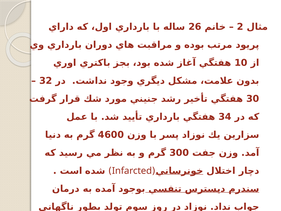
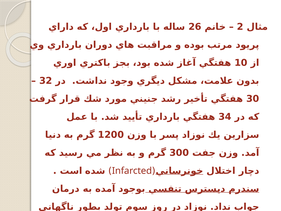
4600: 4600 -> 1200 (111, 135)
